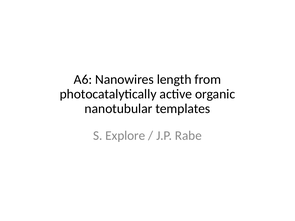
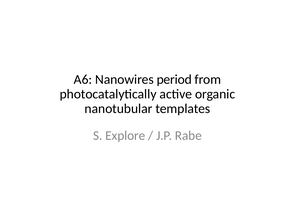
length: length -> period (174, 80)
